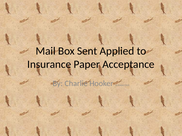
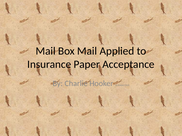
Box Sent: Sent -> Mail (87, 51)
